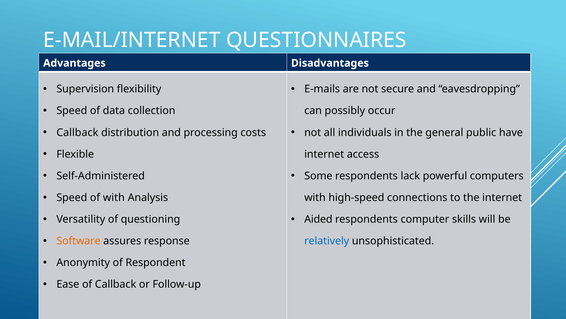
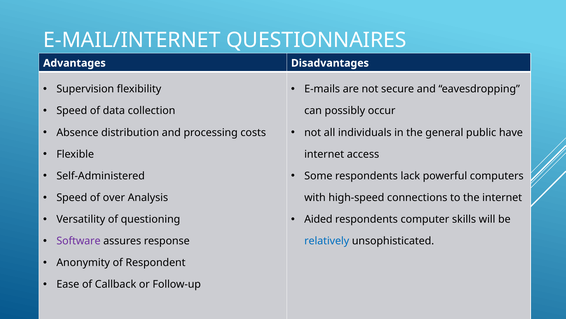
Callback: Callback -> Absence (77, 132)
of with: with -> over (114, 197)
Software colour: orange -> purple (78, 241)
